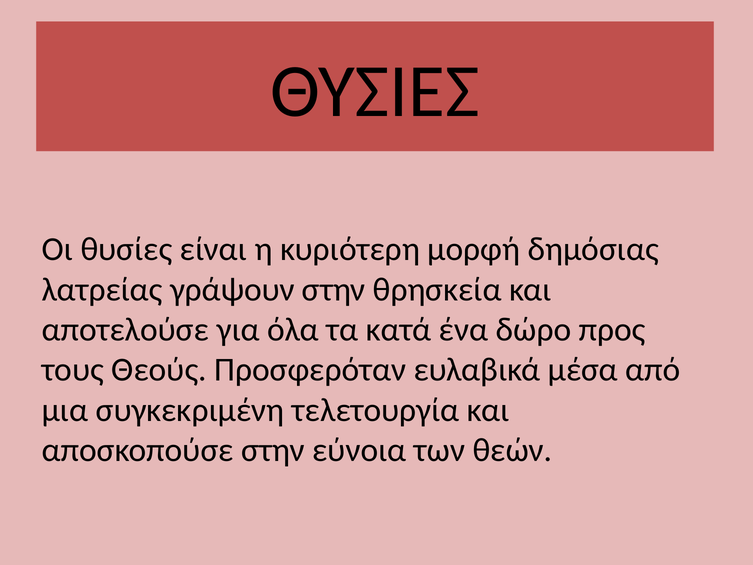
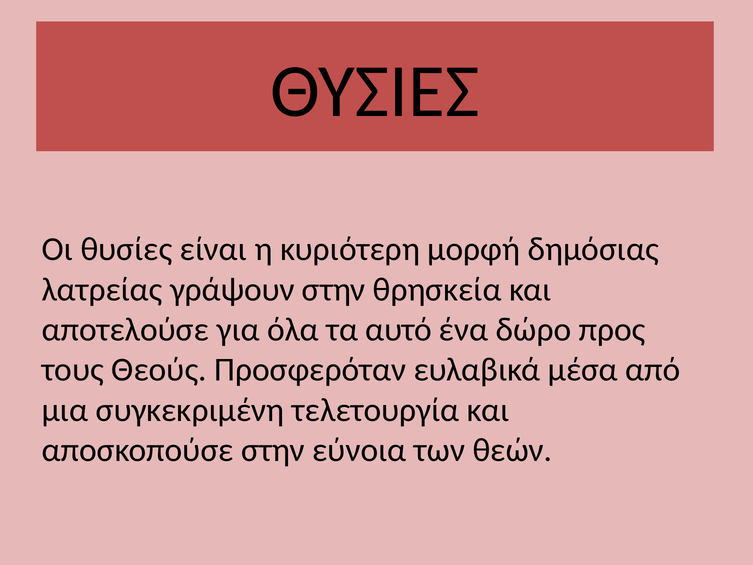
κατά: κατά -> αυτό (399, 330)
